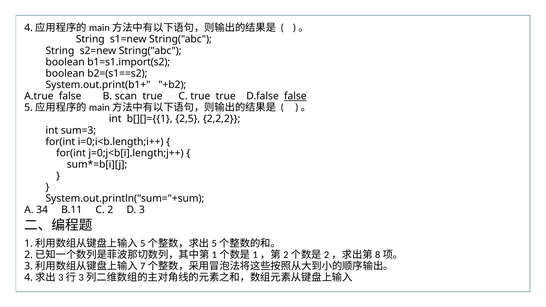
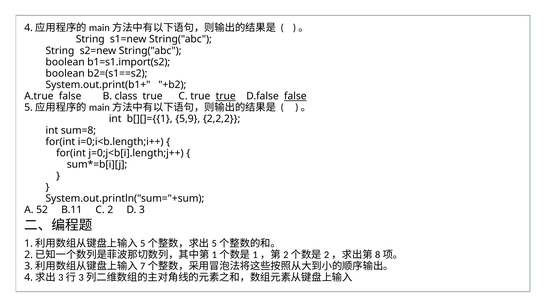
scan: scan -> class (126, 96)
true underline: none -> present (226, 96)
2,5: 2,5 -> 5,9 (188, 119)
sum=3: sum=3 -> sum=8 (78, 130)
34: 34 -> 52 (42, 210)
